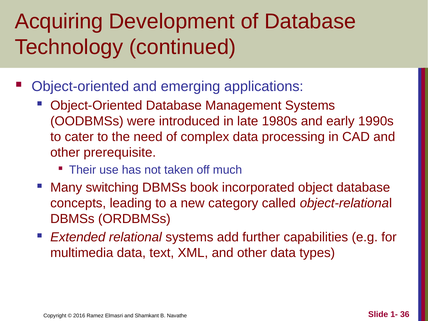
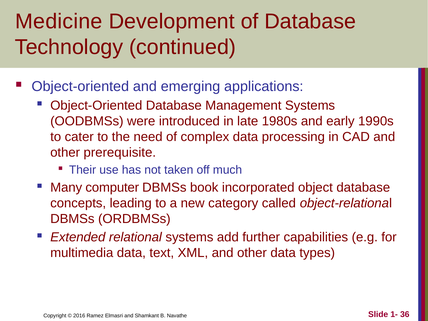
Acquiring: Acquiring -> Medicine (59, 21)
switching: switching -> computer (112, 188)
